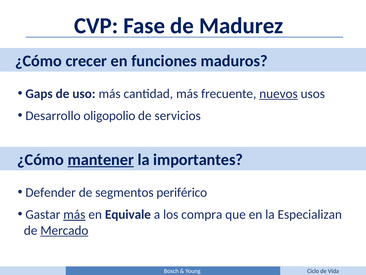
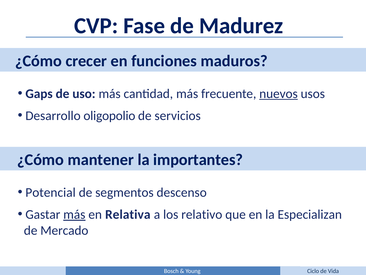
mantener underline: present -> none (101, 159)
Defender: Defender -> Potencial (51, 192)
periférico: periférico -> descenso (182, 192)
Equivale: Equivale -> Relativa (128, 214)
compra: compra -> relativo (202, 214)
Mercado underline: present -> none (64, 230)
